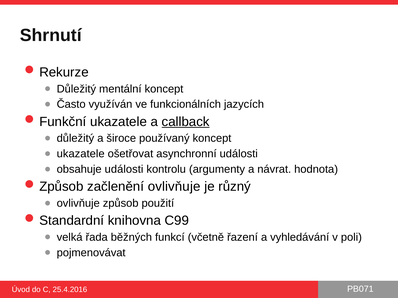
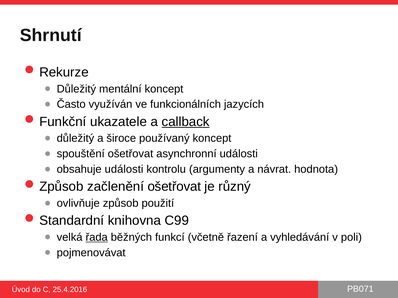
ukazatele: ukazatele -> spouštění (81, 154)
začlenění ovlivňuje: ovlivňuje -> ošetřovat (174, 187)
řada underline: none -> present (97, 238)
